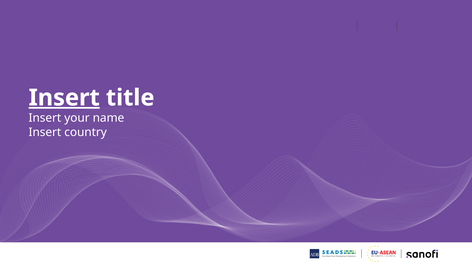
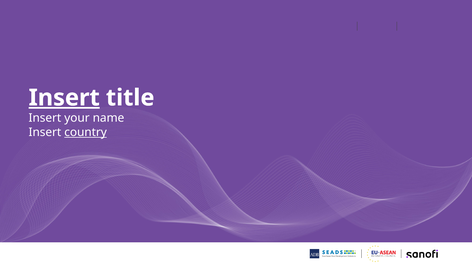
country underline: none -> present (86, 132)
